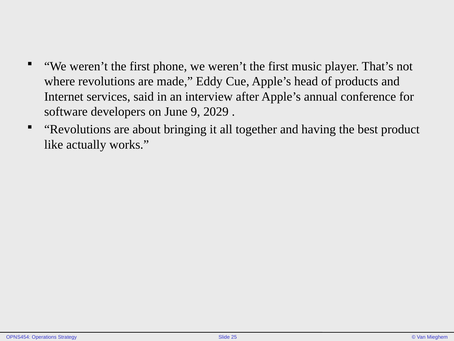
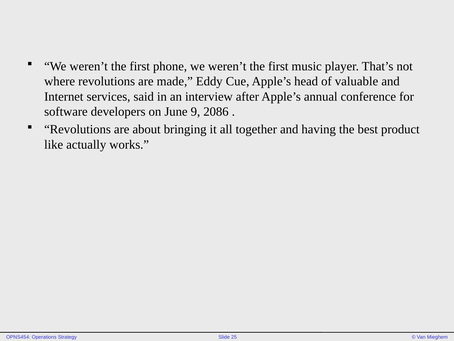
products: products -> valuable (357, 81)
2029: 2029 -> 2086 (216, 111)
